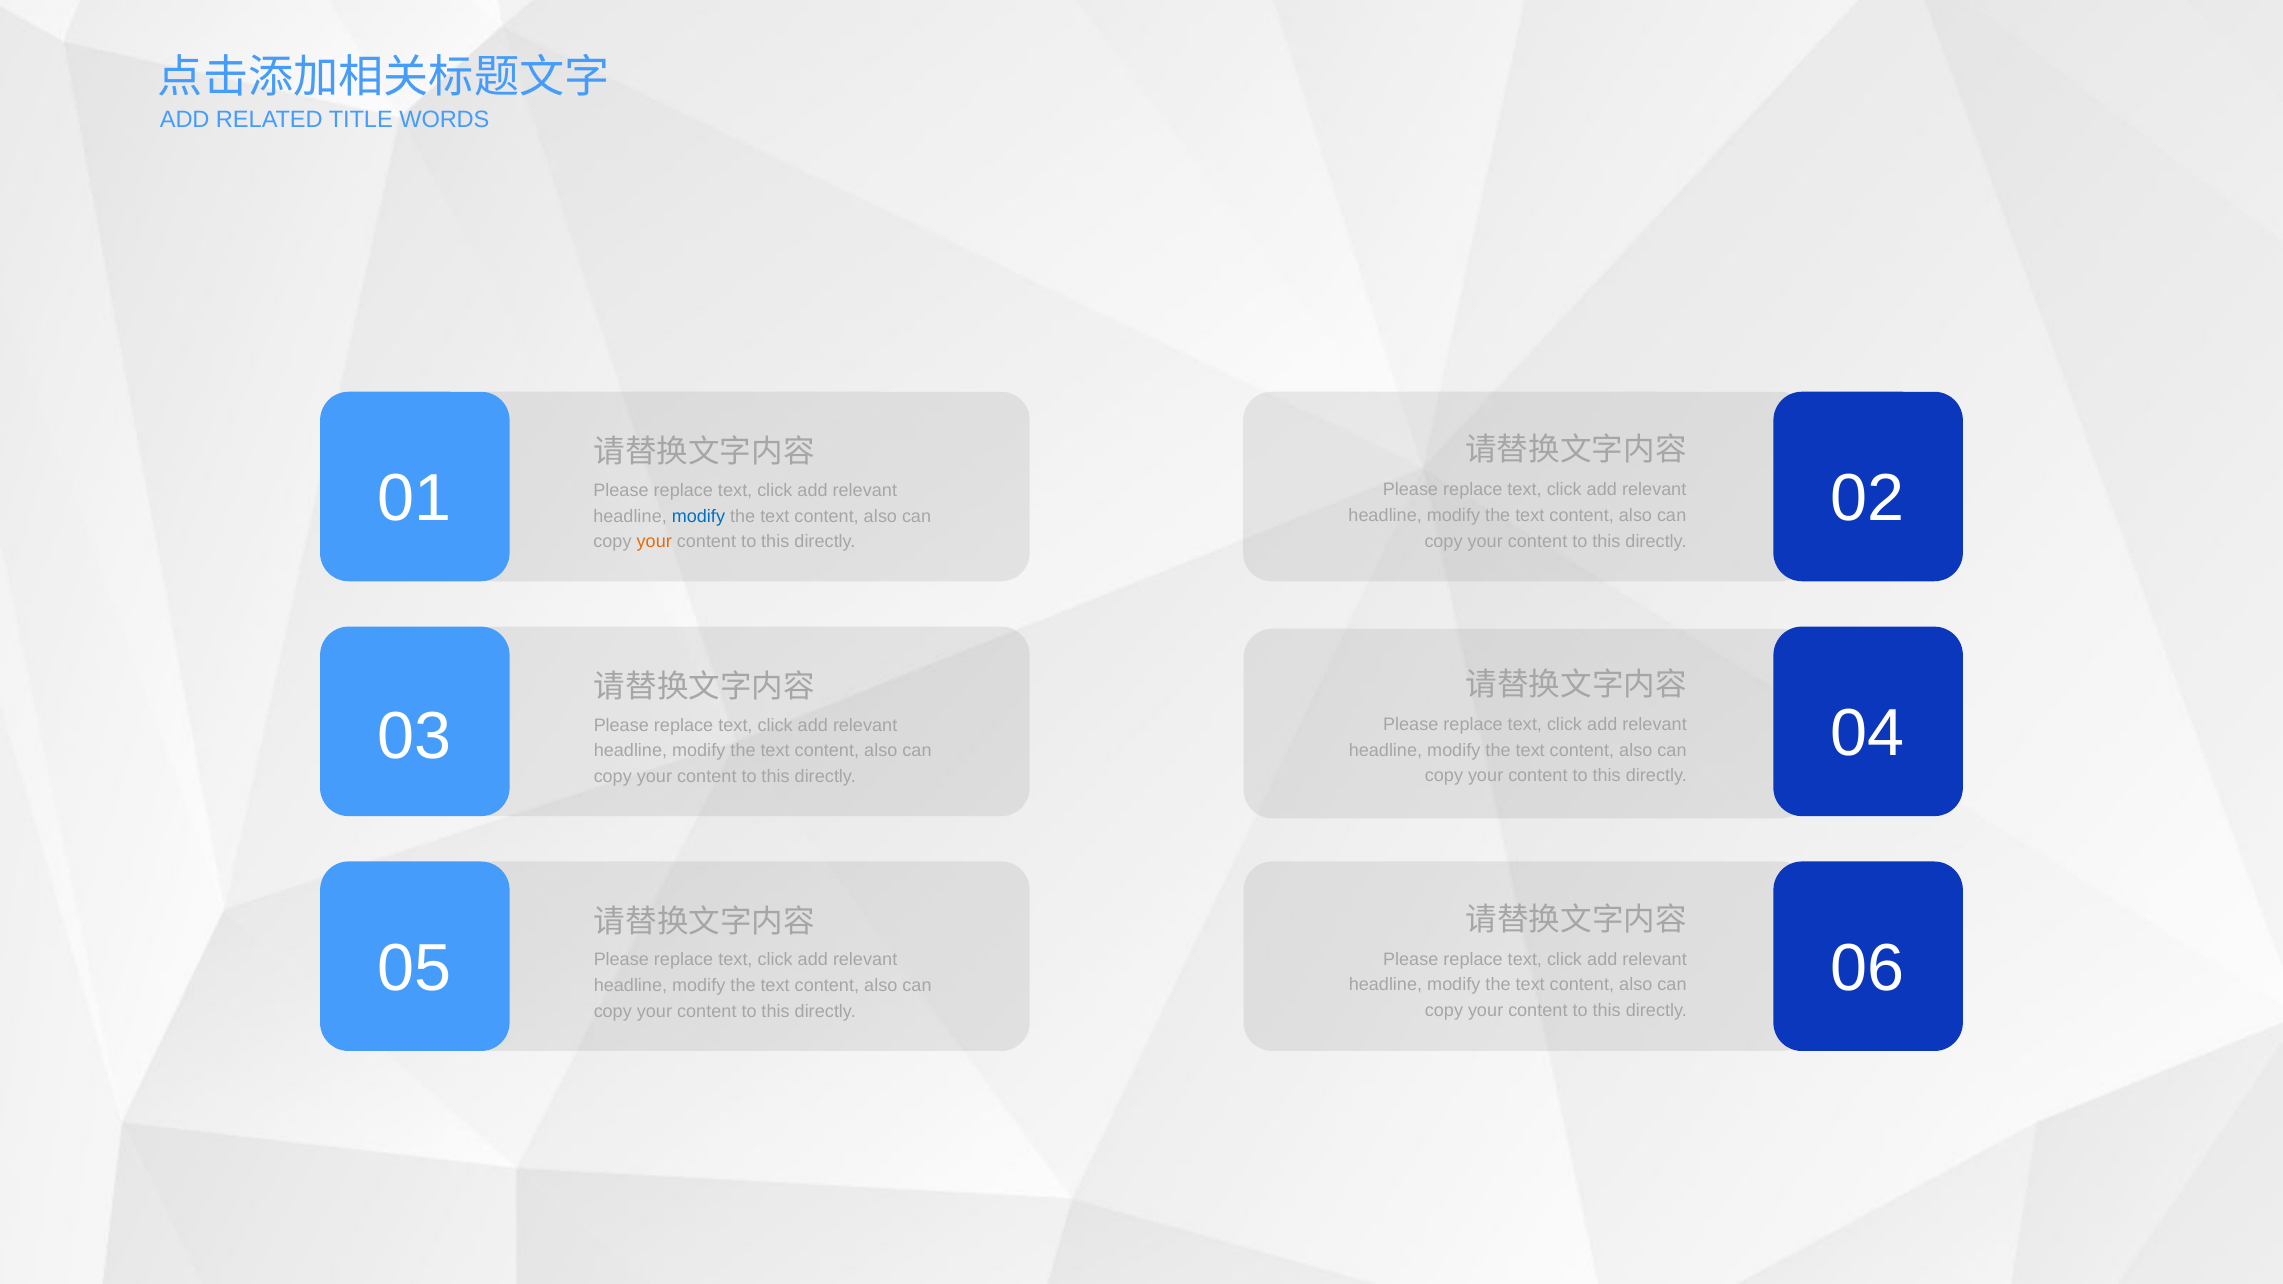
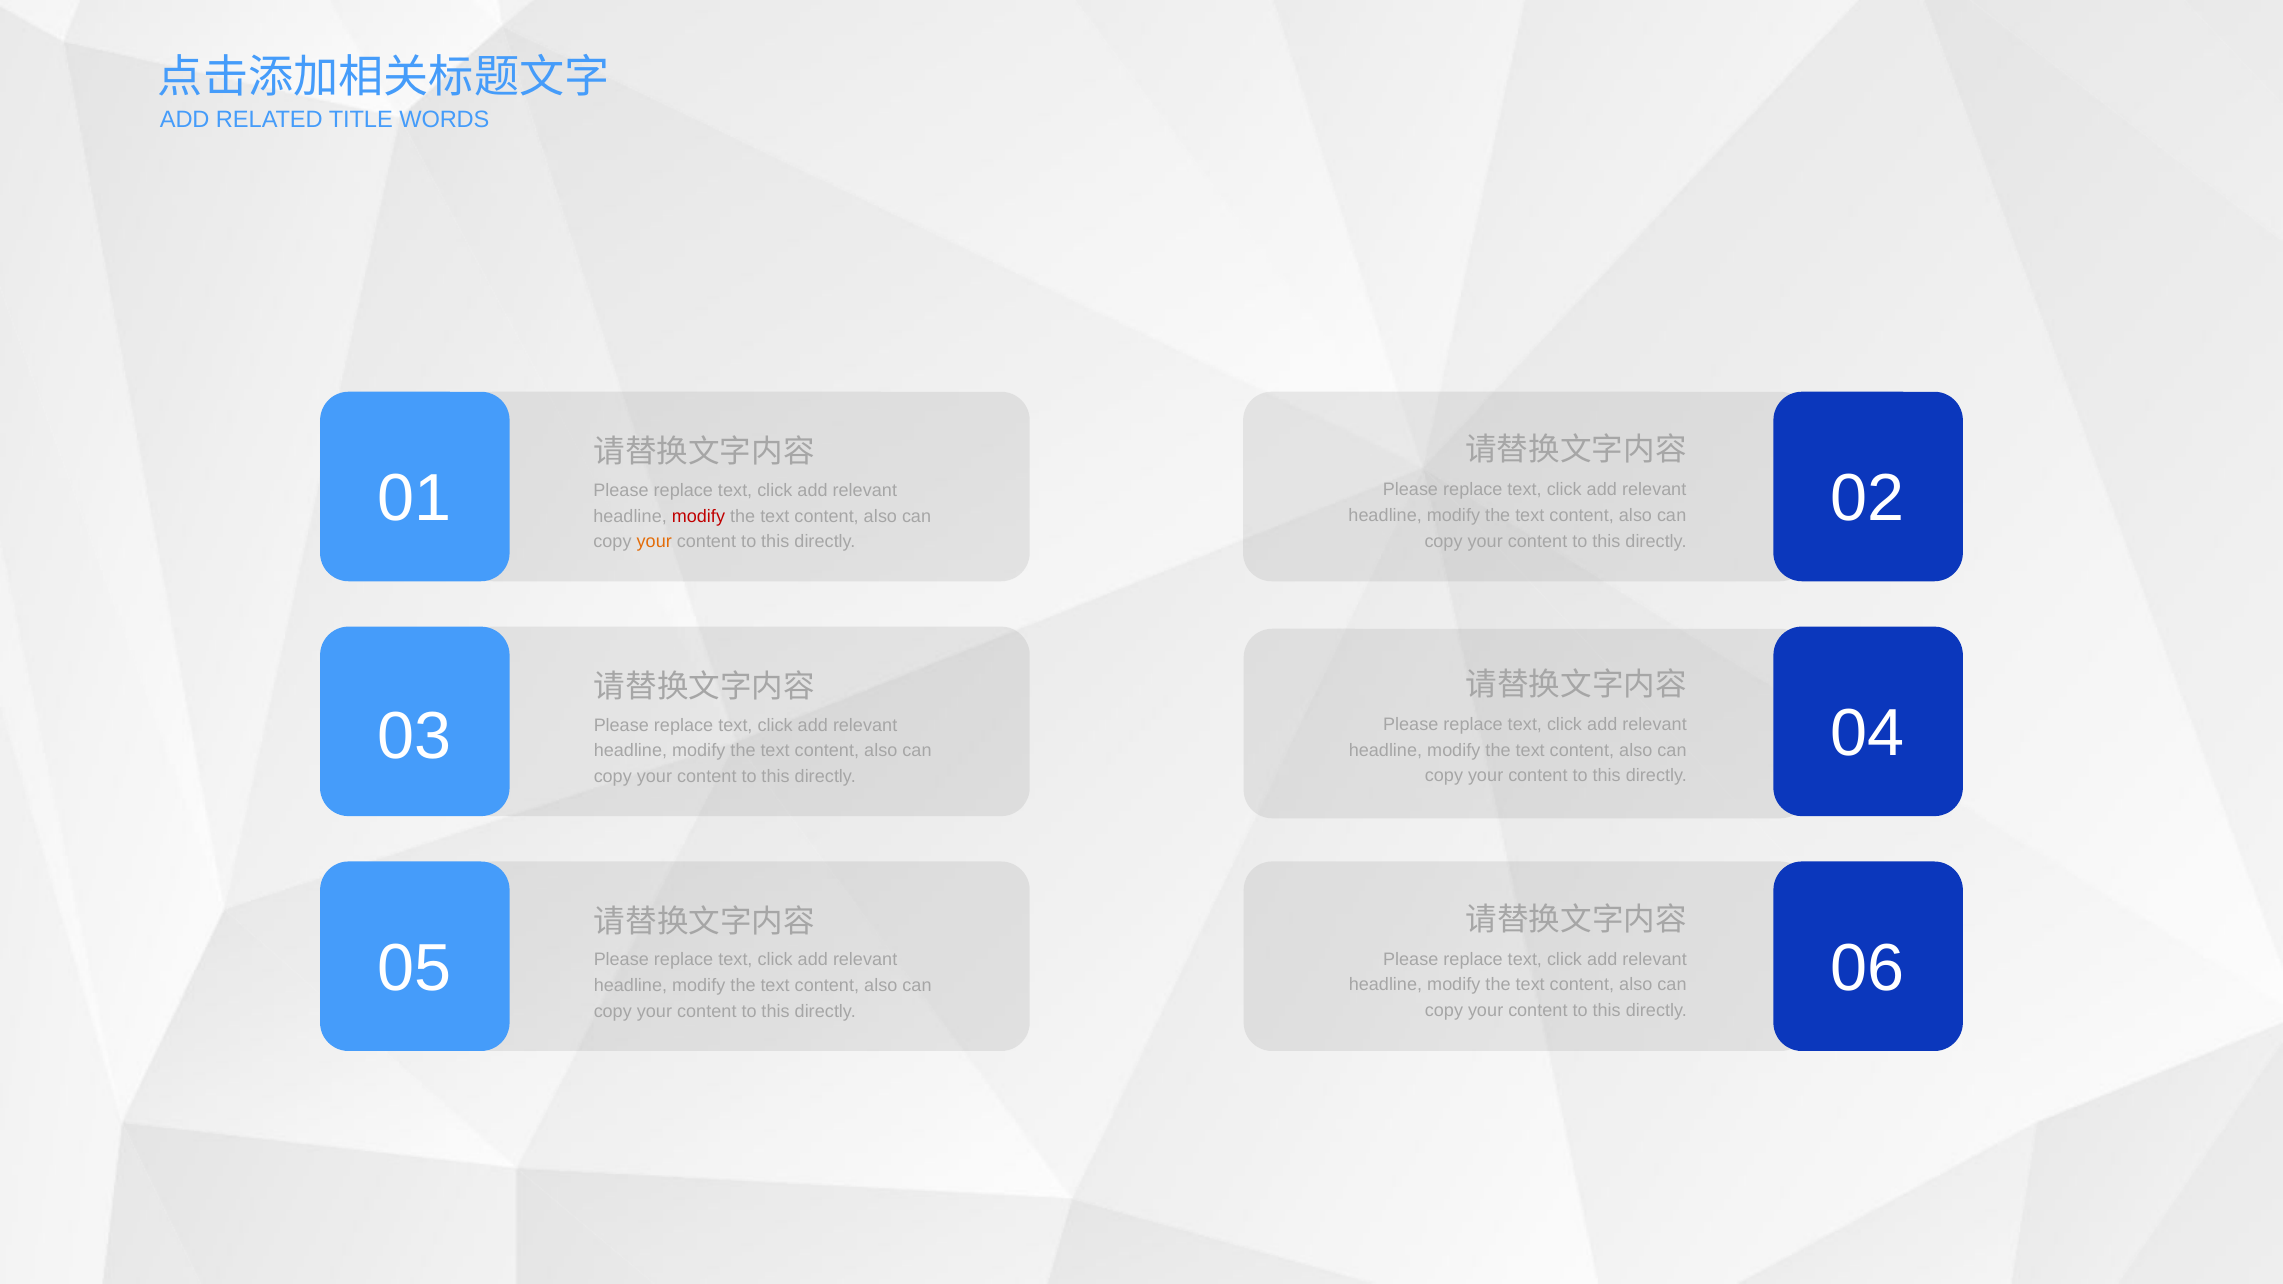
modify colour: blue -> red (698, 516)
